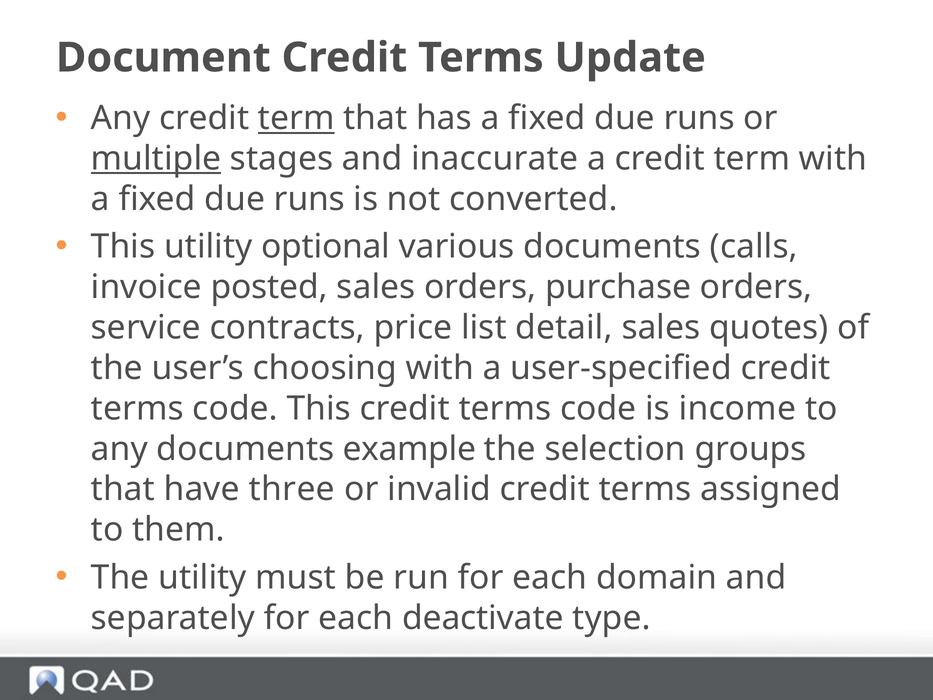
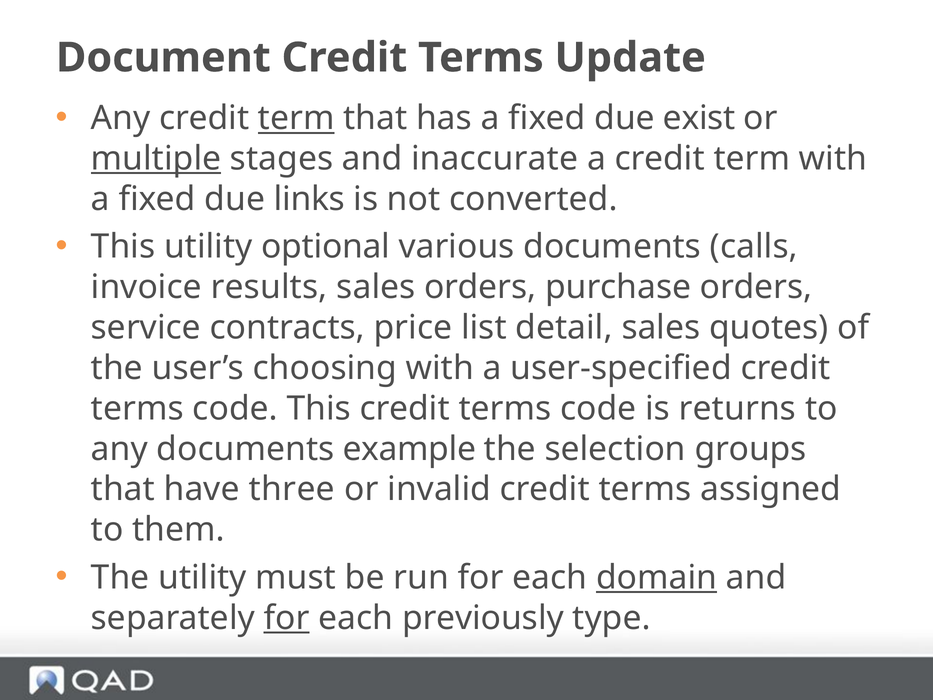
runs: runs -> exist (699, 118)
runs: runs -> links (309, 199)
posted: posted -> results (269, 287)
income: income -> returns (737, 408)
domain underline: none -> present (657, 577)
for underline: none -> present (287, 618)
deactivate: deactivate -> previously (483, 618)
